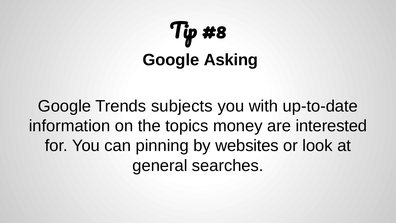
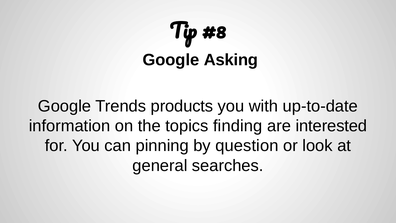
subjects: subjects -> products (182, 106)
money: money -> finding (238, 126)
websites: websites -> question (247, 146)
